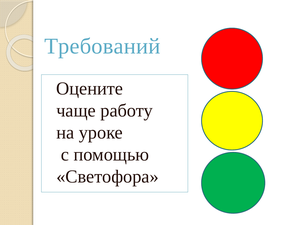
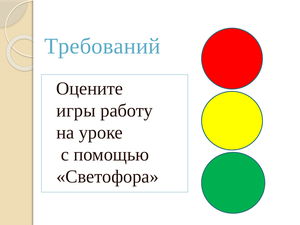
чаще: чаще -> игры (76, 111)
